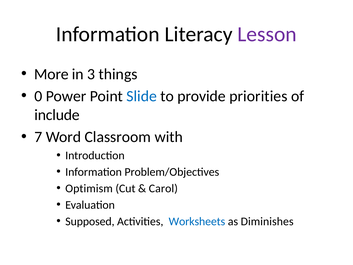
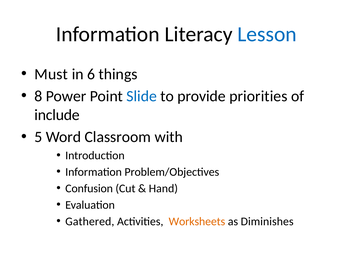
Lesson colour: purple -> blue (267, 34)
More: More -> Must (51, 74)
3: 3 -> 6 (91, 74)
0: 0 -> 8 (38, 96)
7: 7 -> 5 (38, 137)
Optimism: Optimism -> Confusion (89, 188)
Carol: Carol -> Hand (163, 188)
Supposed: Supposed -> Gathered (90, 221)
Worksheets colour: blue -> orange (197, 221)
